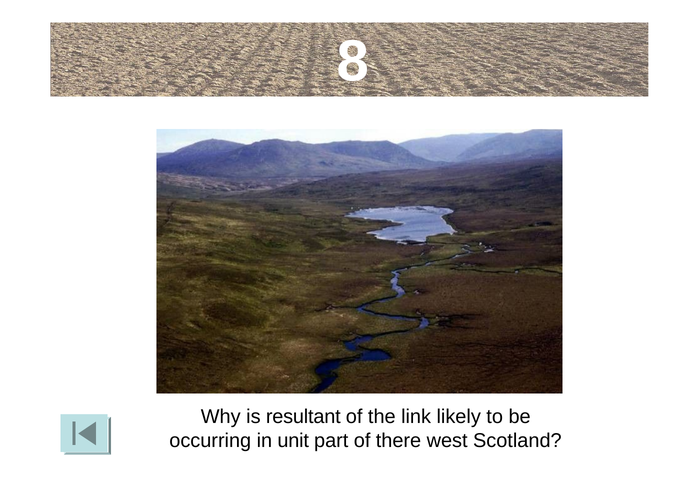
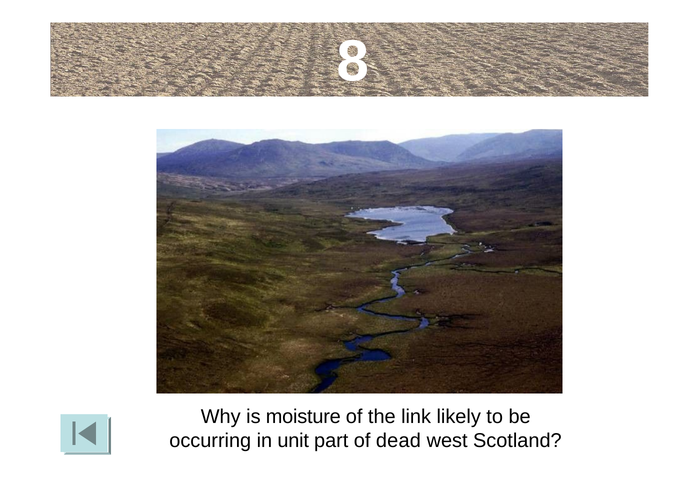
resultant: resultant -> moisture (303, 416)
there: there -> dead (398, 440)
